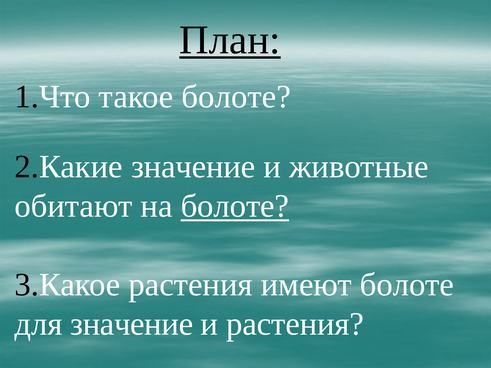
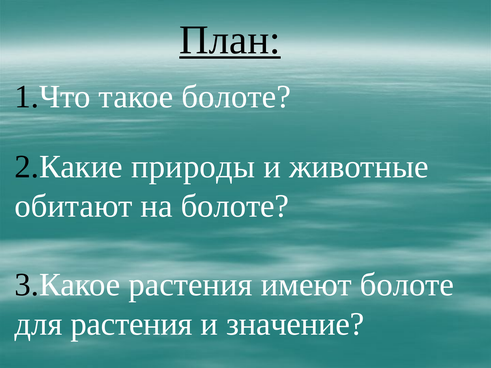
2.Какие значение: значение -> природы (193, 167)
болоте underline: present -> none (235, 206)
для значение: значение -> растения (132, 324)
и растения: растения -> значение (295, 324)
